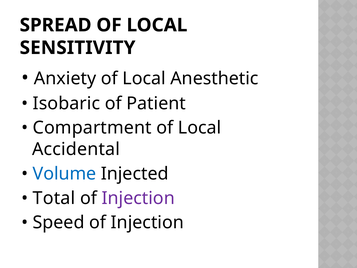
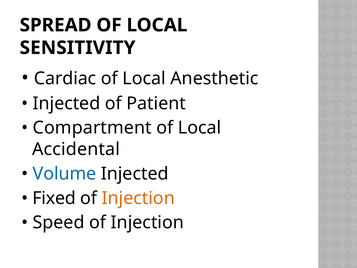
Anxiety: Anxiety -> Cardiac (65, 79)
Isobaric: Isobaric -> Injected (66, 103)
Total: Total -> Fixed (54, 198)
Injection colour: purple -> orange (138, 198)
